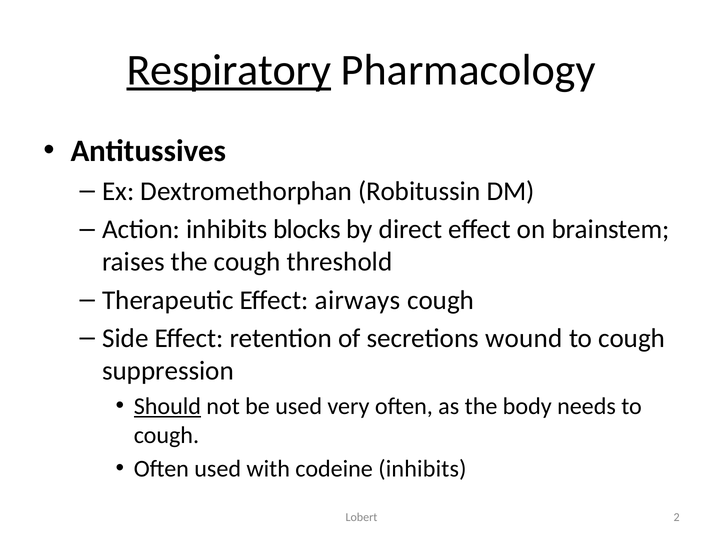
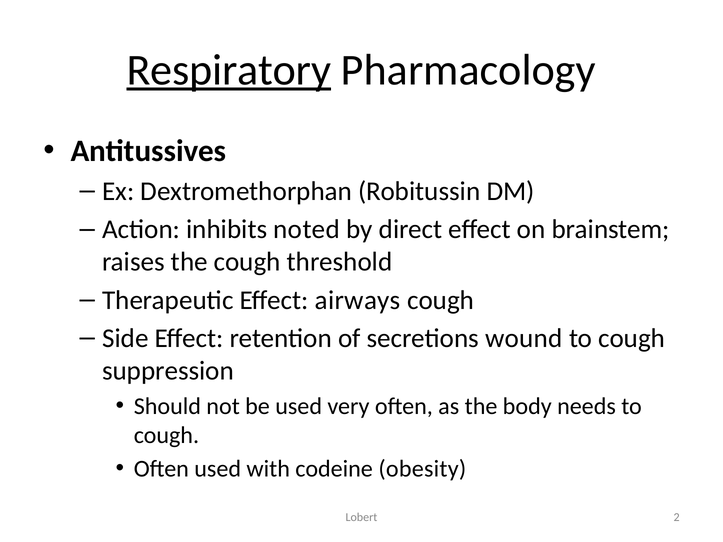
blocks: blocks -> noted (307, 230)
Should underline: present -> none (167, 406)
codeine inhibits: inhibits -> obesity (422, 469)
